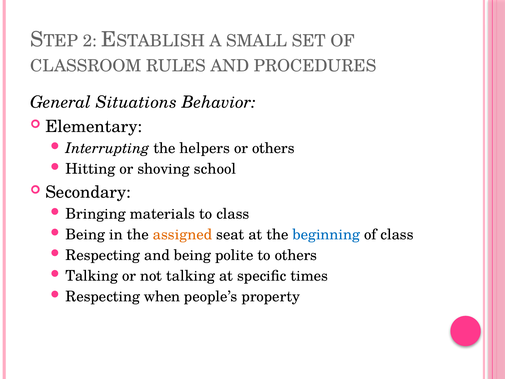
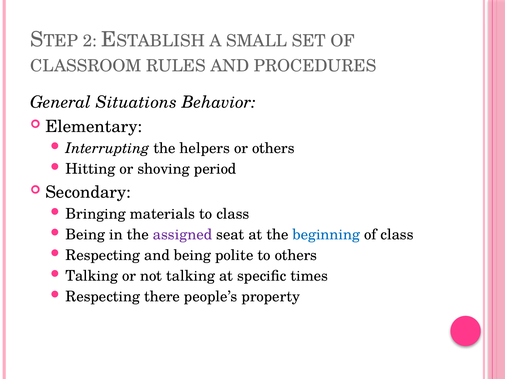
school: school -> period (215, 169)
assigned colour: orange -> purple (183, 235)
when: when -> there (162, 296)
